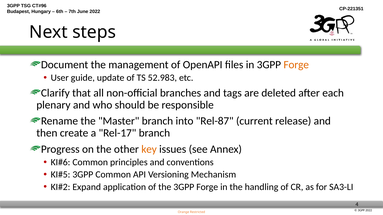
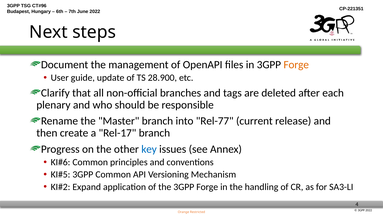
52.983: 52.983 -> 28.900 (162, 78)
Rel-87: Rel-87 -> Rel-77 (215, 121)
key colour: orange -> blue (149, 149)
